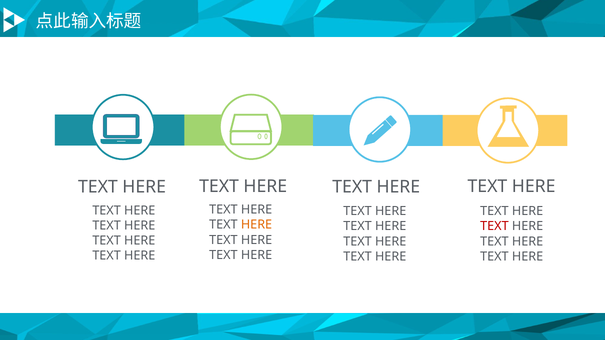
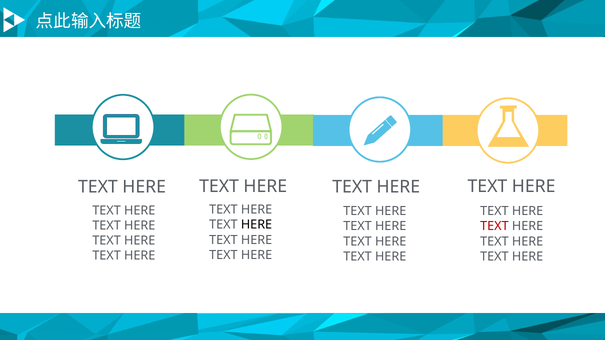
HERE colour: orange -> black (257, 225)
